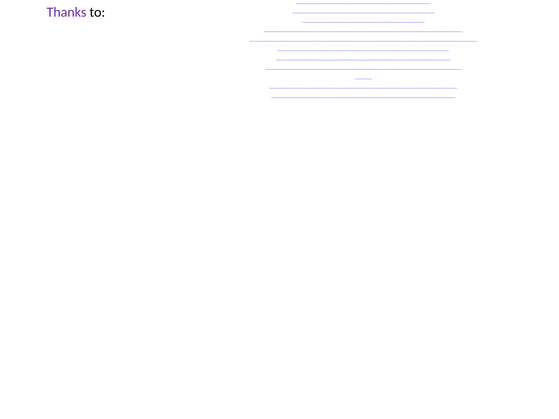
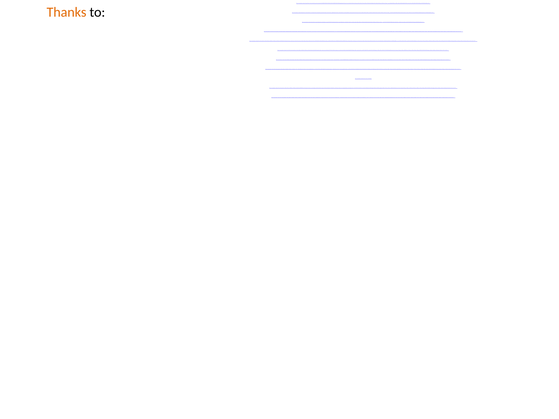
Thanks colour: purple -> orange (67, 12)
